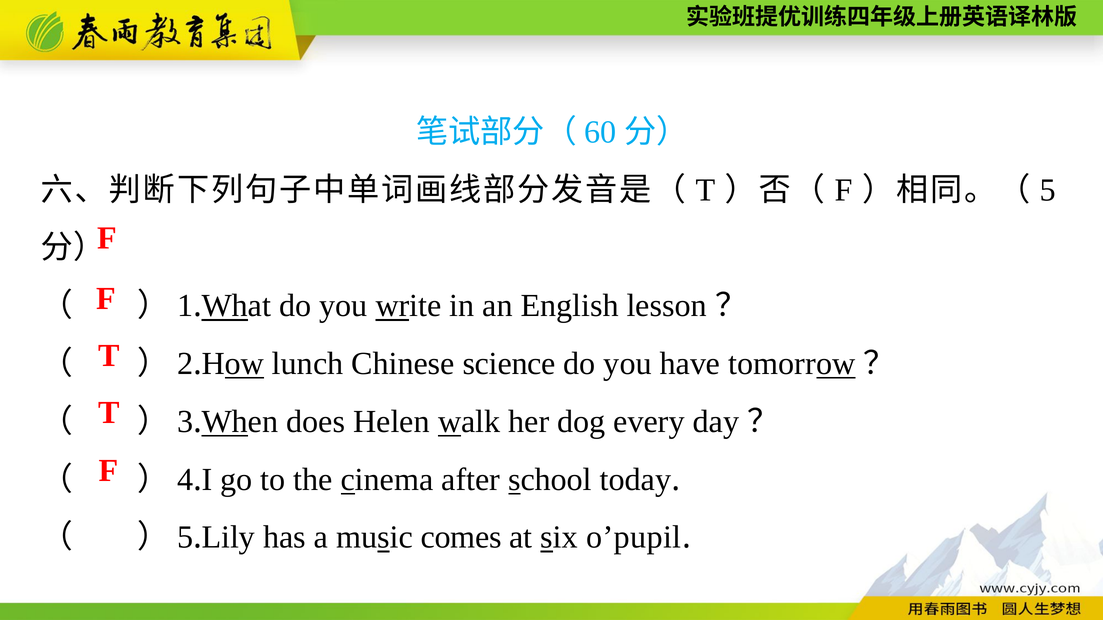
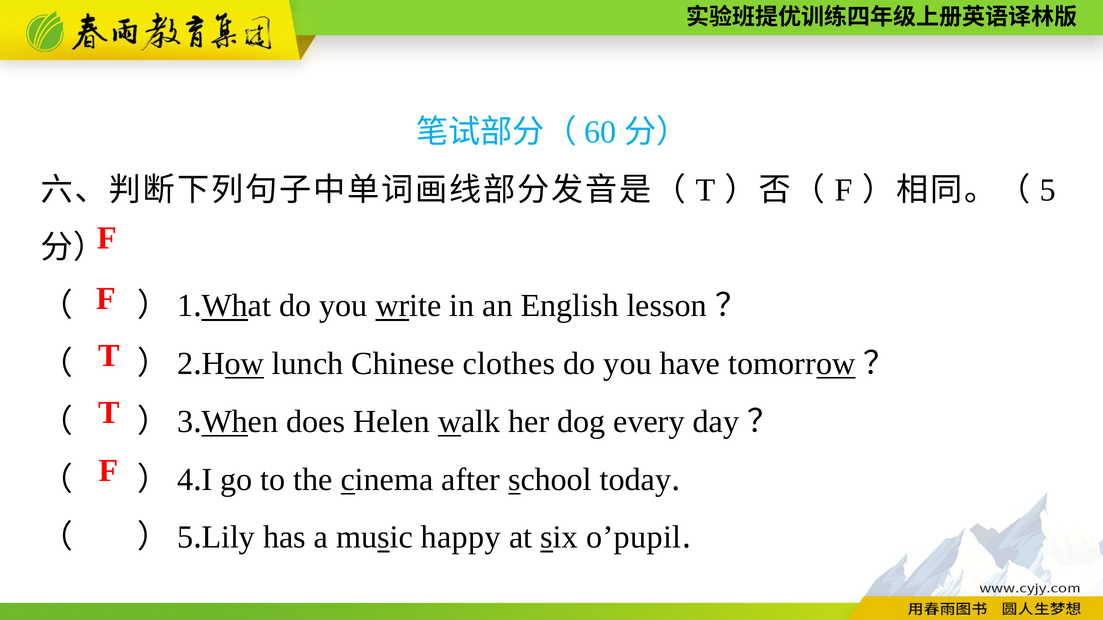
science: science -> clothes (509, 364)
comes: comes -> happy (461, 538)
